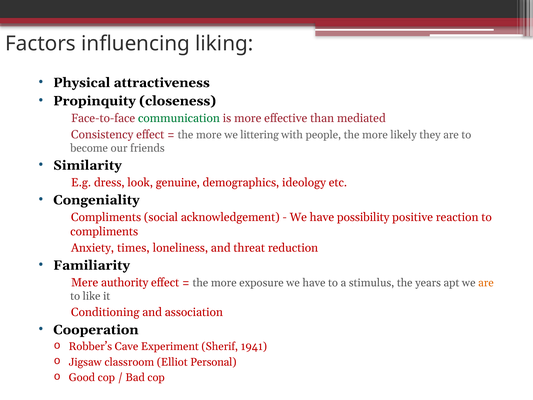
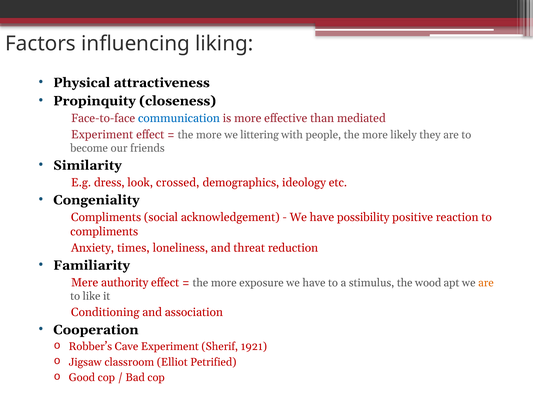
communication colour: green -> blue (179, 118)
Consistency: Consistency -> Experiment (102, 134)
genuine: genuine -> crossed (178, 182)
years: years -> wood (428, 283)
1941: 1941 -> 1921 (254, 346)
Personal: Personal -> Petrified (213, 362)
